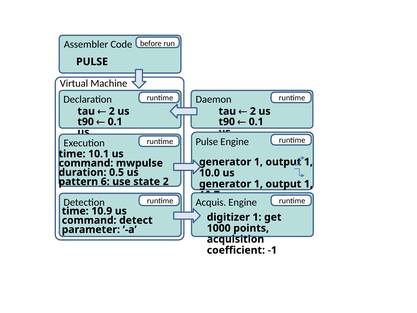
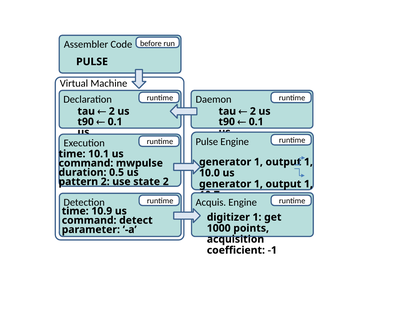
pattern 6: 6 -> 2 (105, 182)
